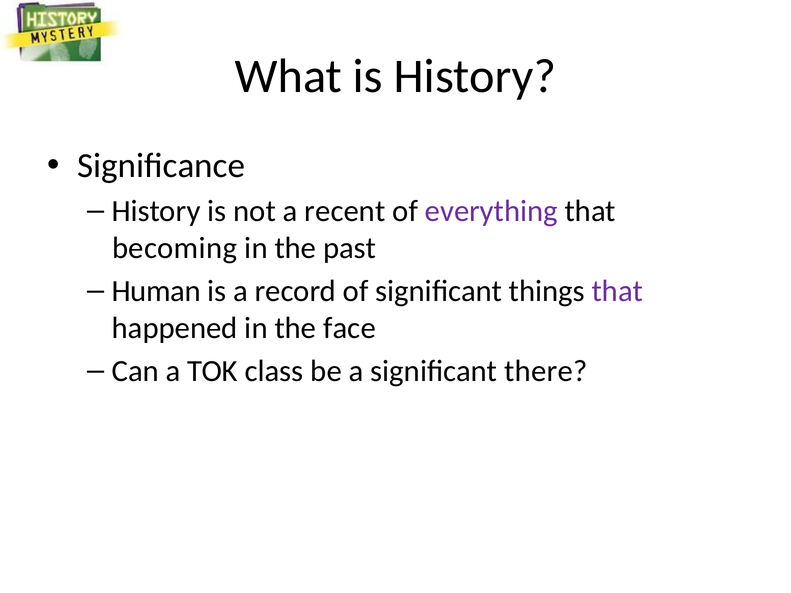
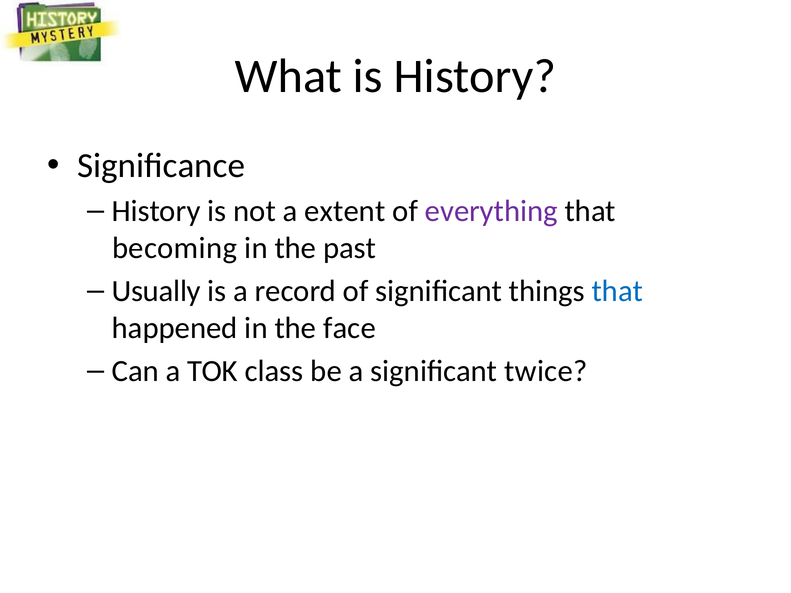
recent: recent -> extent (345, 211)
Human: Human -> Usually (156, 291)
that colour: purple -> blue (617, 291)
there: there -> twice (546, 371)
